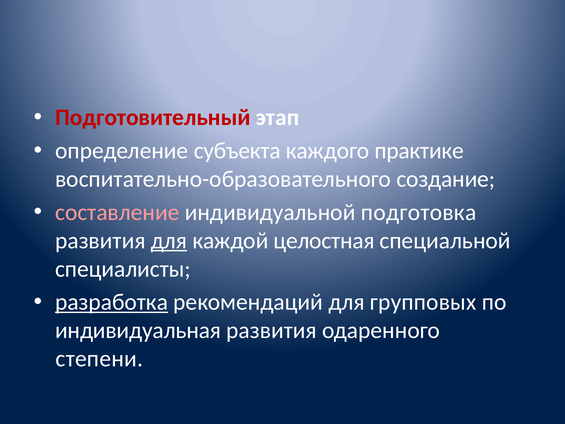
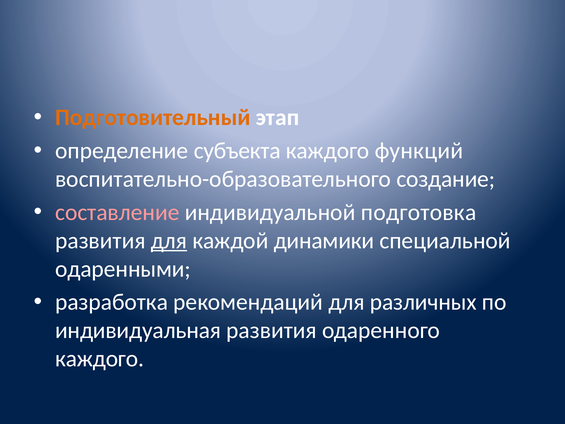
Подготовительный colour: red -> orange (153, 117)
практике: практике -> функций (419, 151)
целостная: целостная -> динамики (324, 241)
специалисты: специалисты -> одаренными (123, 269)
разработка underline: present -> none (112, 302)
групповых: групповых -> различных (423, 302)
степени: степени -> каждого (100, 359)
